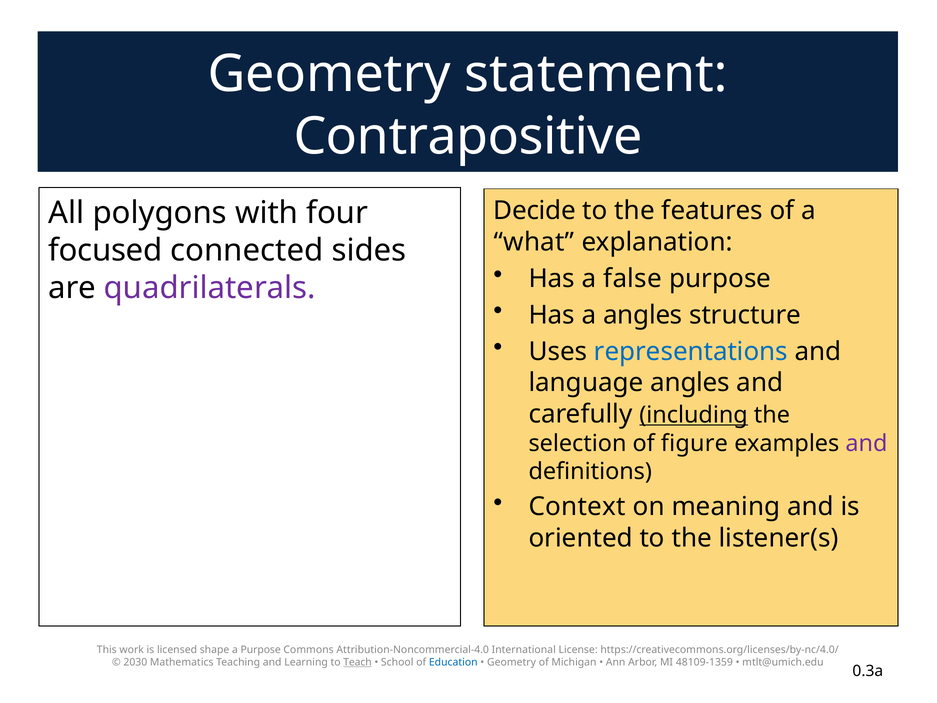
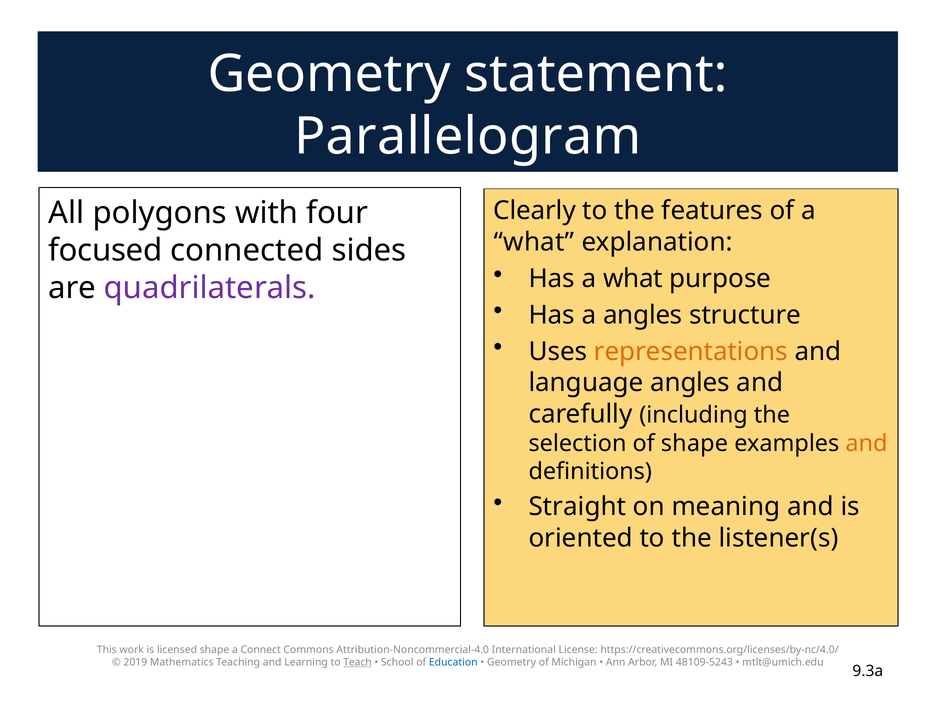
Contrapositive: Contrapositive -> Parallelogram (468, 136)
Decide: Decide -> Clearly (535, 211)
Has a false: false -> what (633, 279)
representations colour: blue -> orange (691, 351)
including underline: present -> none (694, 415)
of figure: figure -> shape (694, 443)
and colour: purple -> orange (866, 443)
Context: Context -> Straight (577, 507)
a Purpose: Purpose -> Connect (261, 650)
2030: 2030 -> 2019 (135, 662)
48109-1359: 48109-1359 -> 48109-5243 (704, 662)
0.3a: 0.3a -> 9.3a (868, 671)
